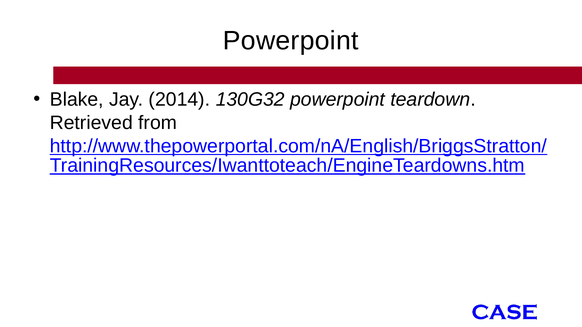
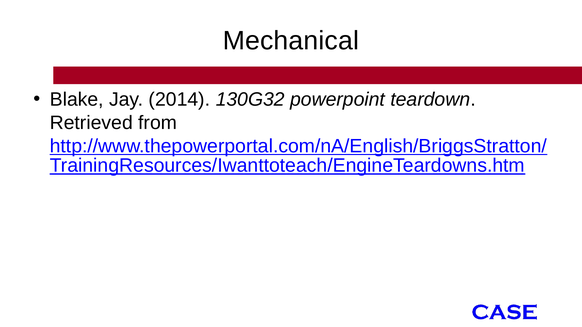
Powerpoint: Powerpoint -> Mechanical (291, 41)
